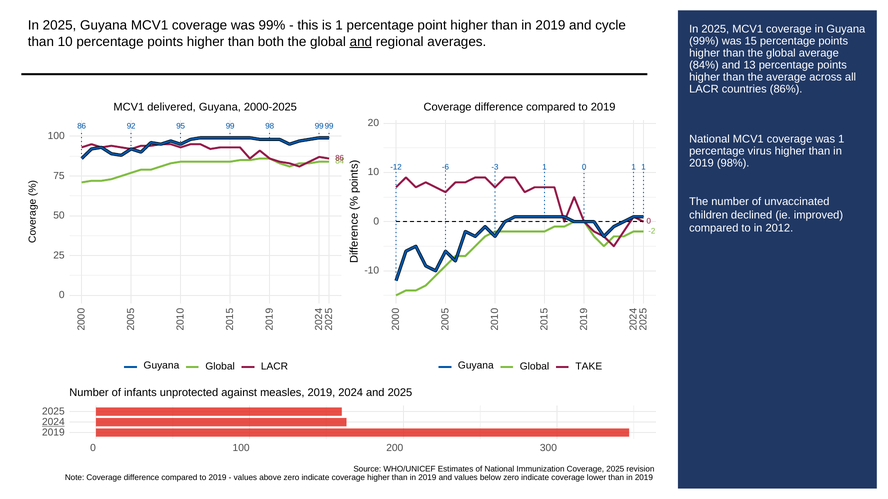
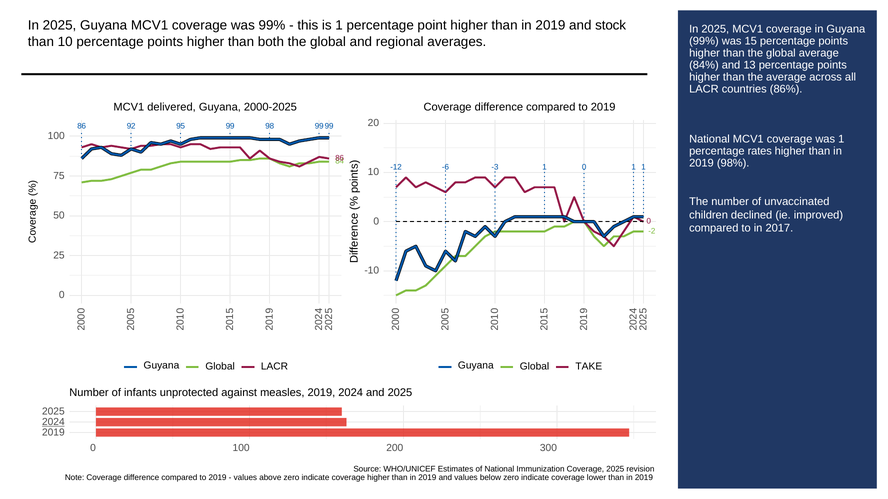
cycle: cycle -> stock (611, 26)
and underline: present -> none (361, 42)
virus: virus -> rates (760, 151)
2012: 2012 -> 2017 (779, 228)
